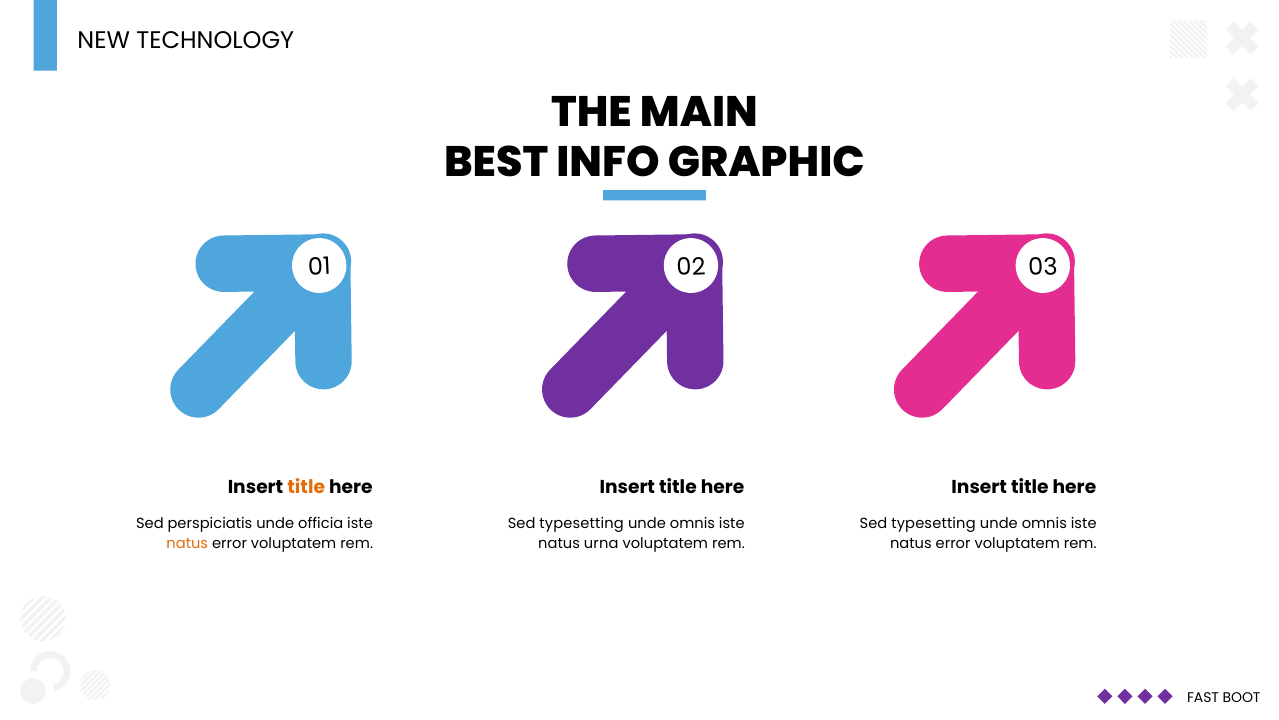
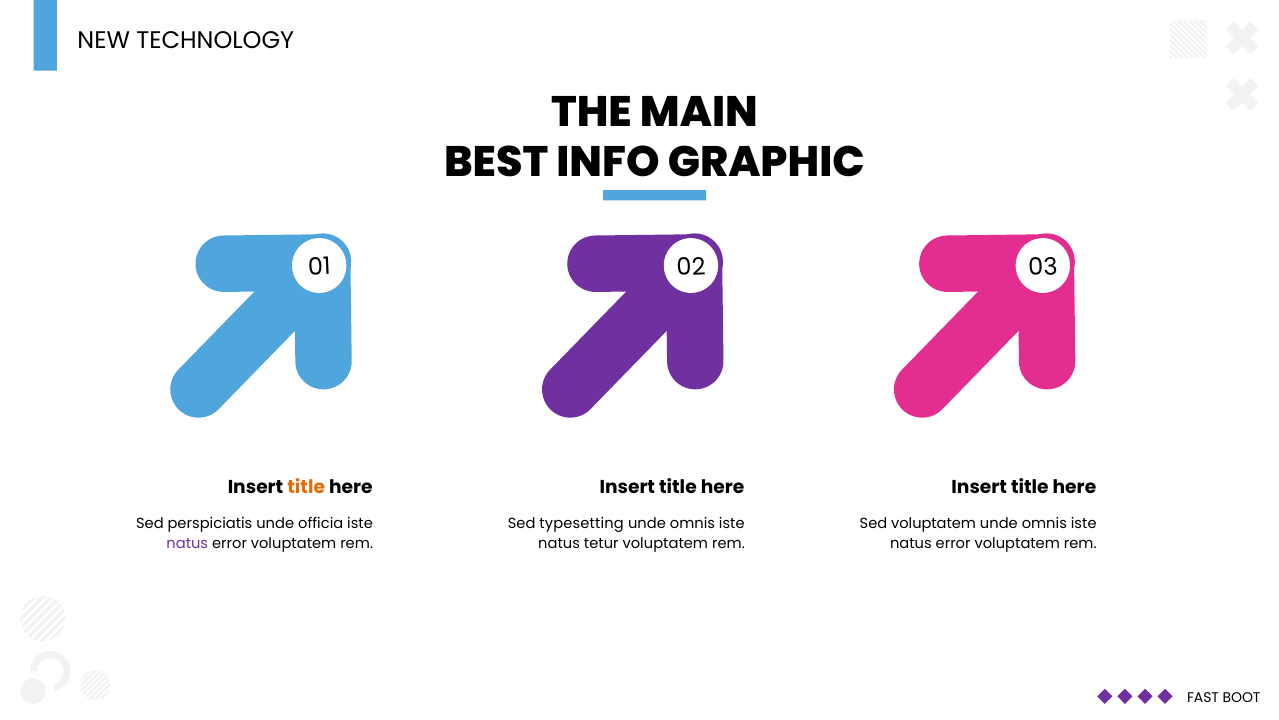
typesetting: typesetting -> voluptatem (934, 524)
natus colour: orange -> purple (187, 543)
urna: urna -> tetur (601, 543)
